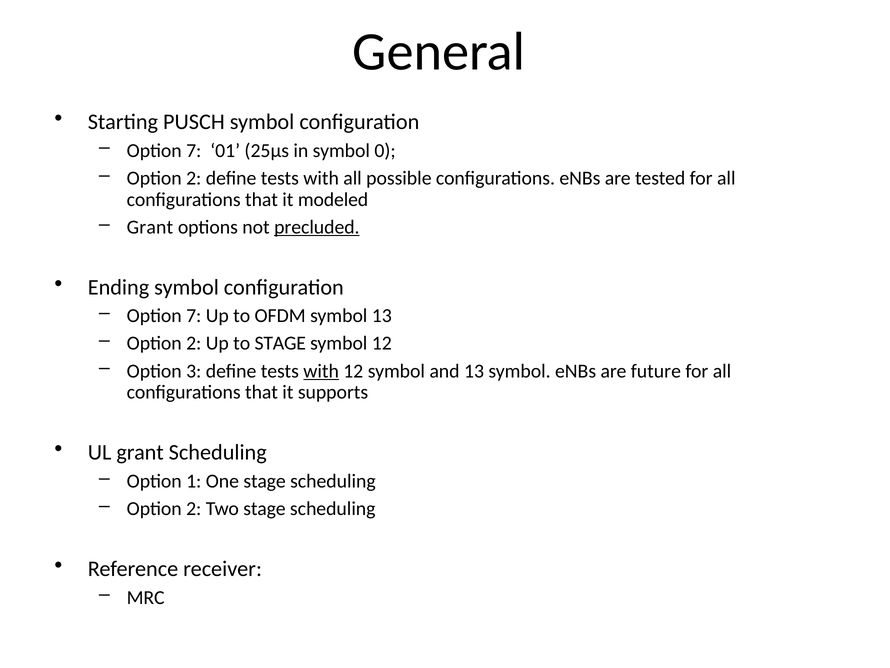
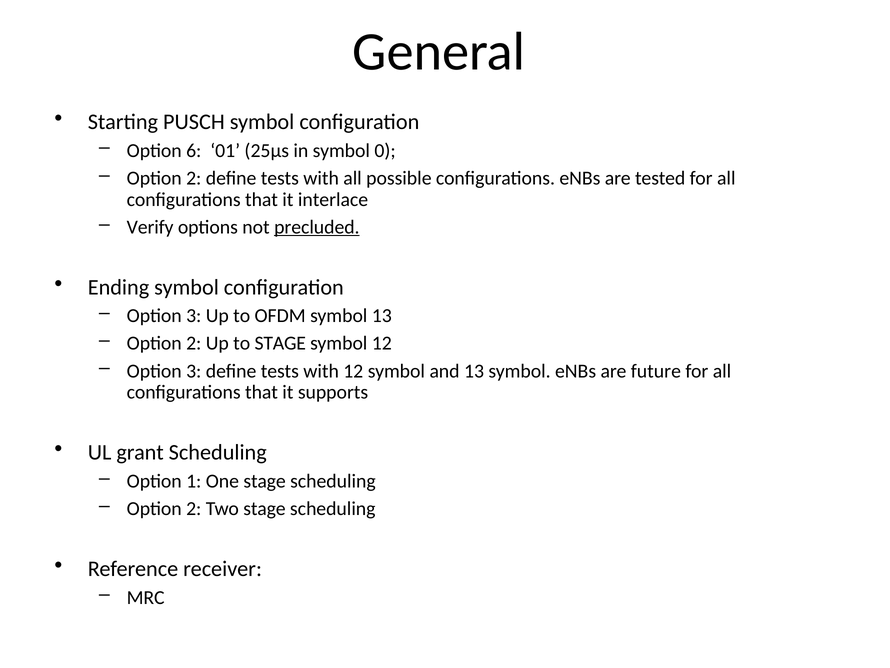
7: 7 -> 6 (194, 150)
modeled: modeled -> interlace (333, 199)
Grant: Grant -> Verify (150, 227)
7: 7 -> 3 (194, 316)
with underline: present -> none (321, 371)
